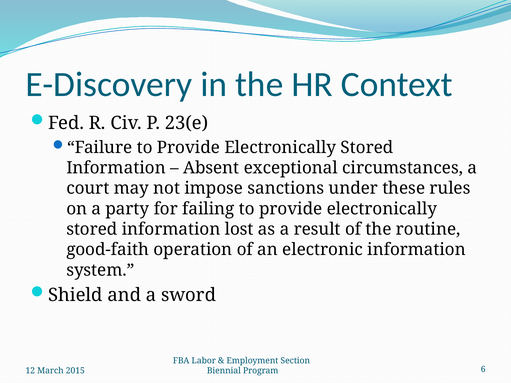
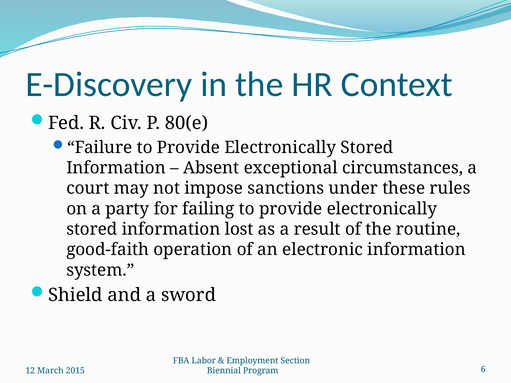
23(e: 23(e -> 80(e (186, 123)
